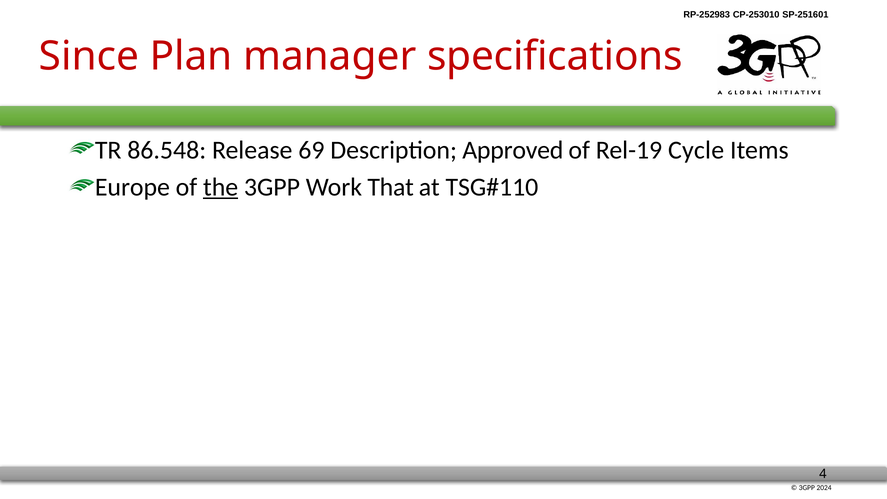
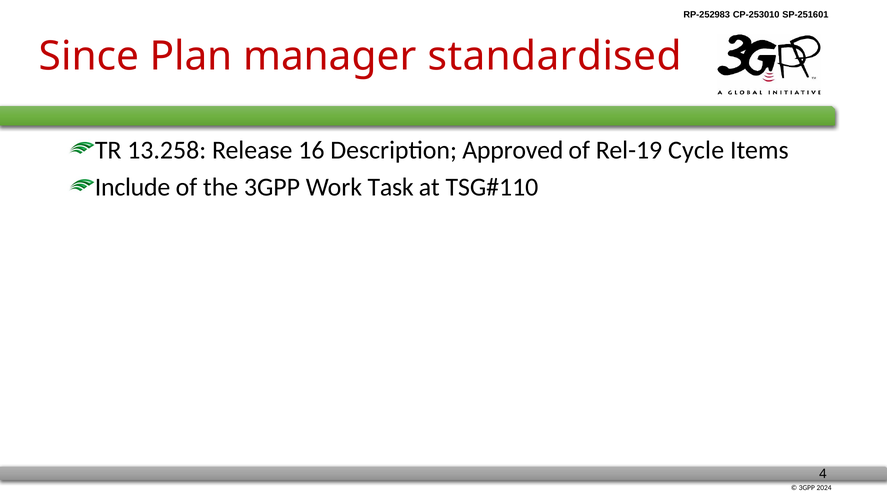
specifications: specifications -> standardised (555, 56)
86.548: 86.548 -> 13.258 (167, 150)
69: 69 -> 16 (311, 150)
Europe: Europe -> Include (133, 187)
the underline: present -> none (221, 187)
That: That -> Task (391, 187)
